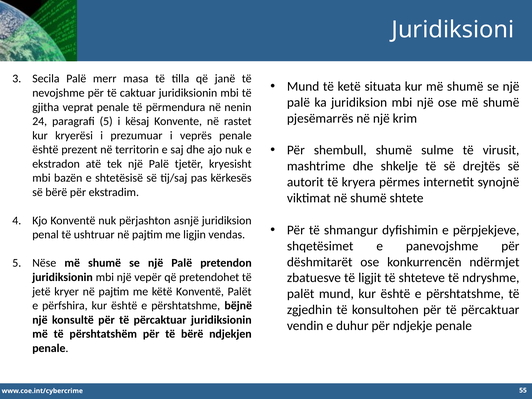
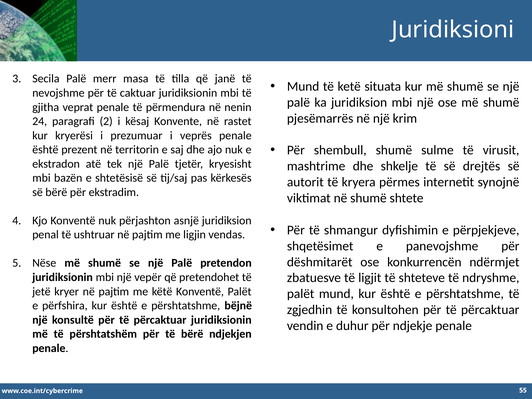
paragrafi 5: 5 -> 2 (106, 121)
